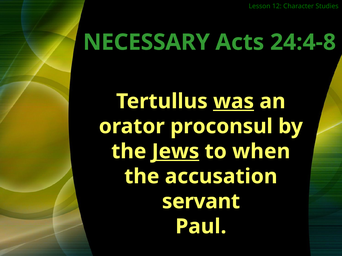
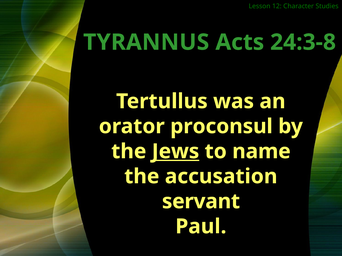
NECESSARY: NECESSARY -> TYRANNUS (146, 42)
24:4-8: 24:4-8 -> 24:3-8 (303, 42)
was underline: present -> none (234, 102)
when: when -> name (261, 152)
